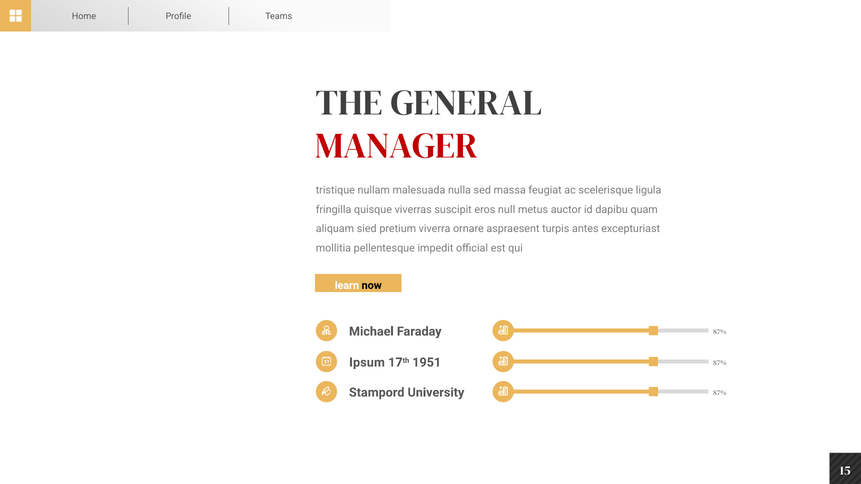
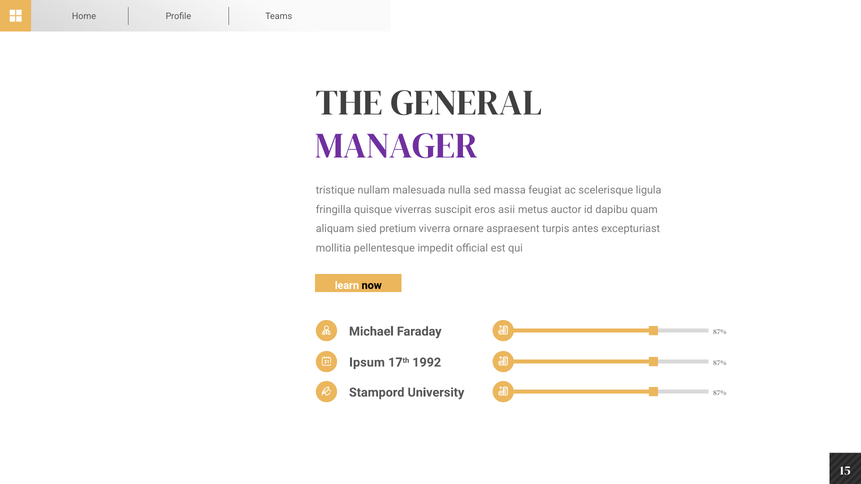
MANAGER colour: red -> purple (396, 146)
null: null -> asii (507, 210)
1951: 1951 -> 1992 (427, 363)
